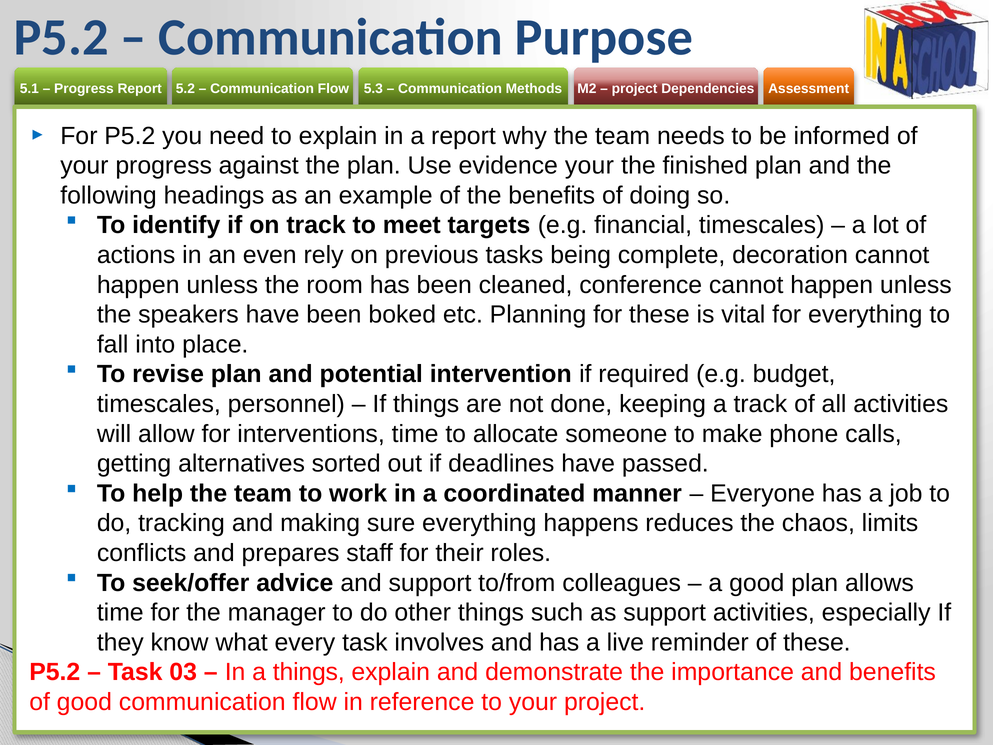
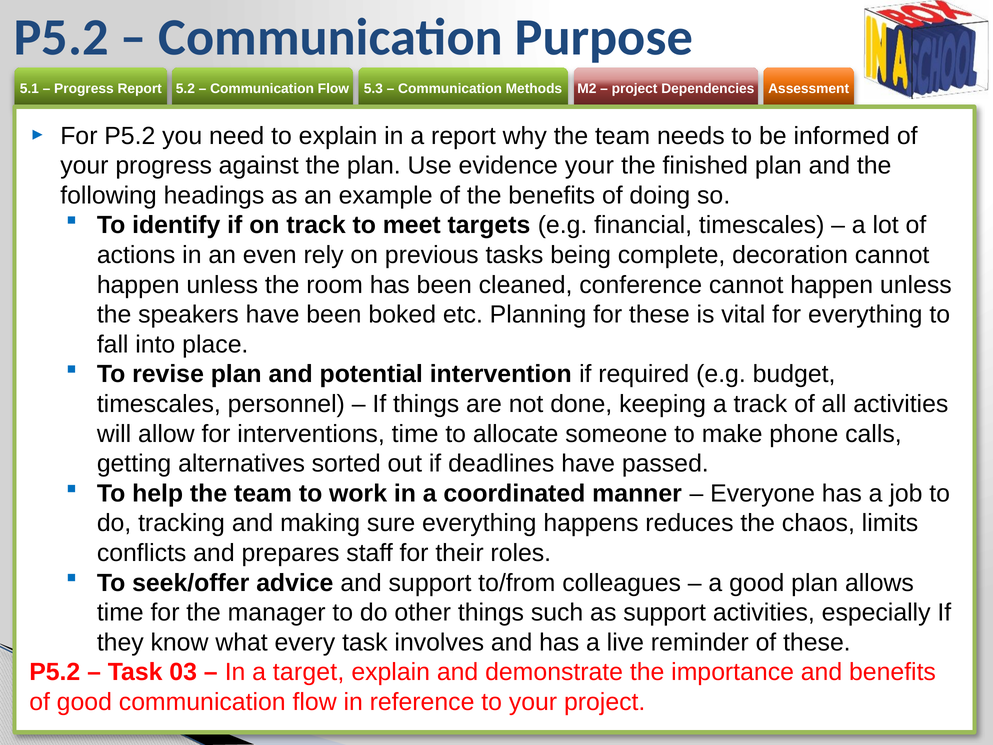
a things: things -> target (309, 672)
